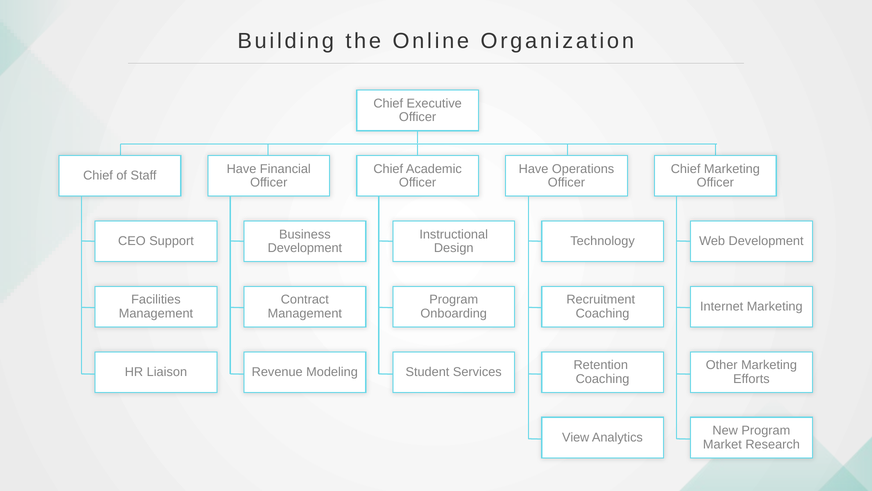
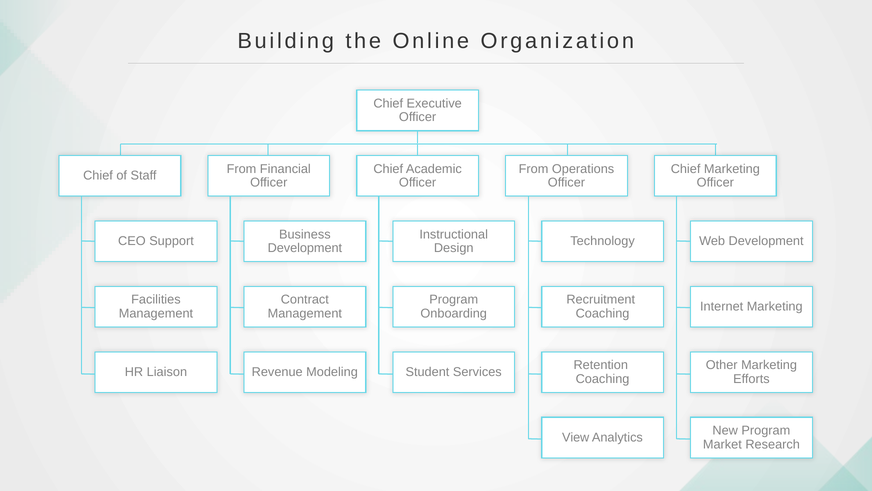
Have: Have -> From (241, 169)
Have: Have -> From (534, 169)
